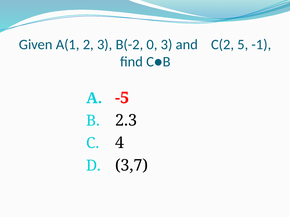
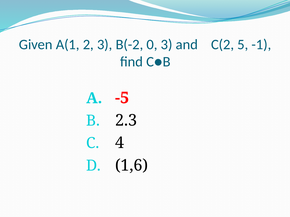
3,7: 3,7 -> 1,6 (132, 166)
